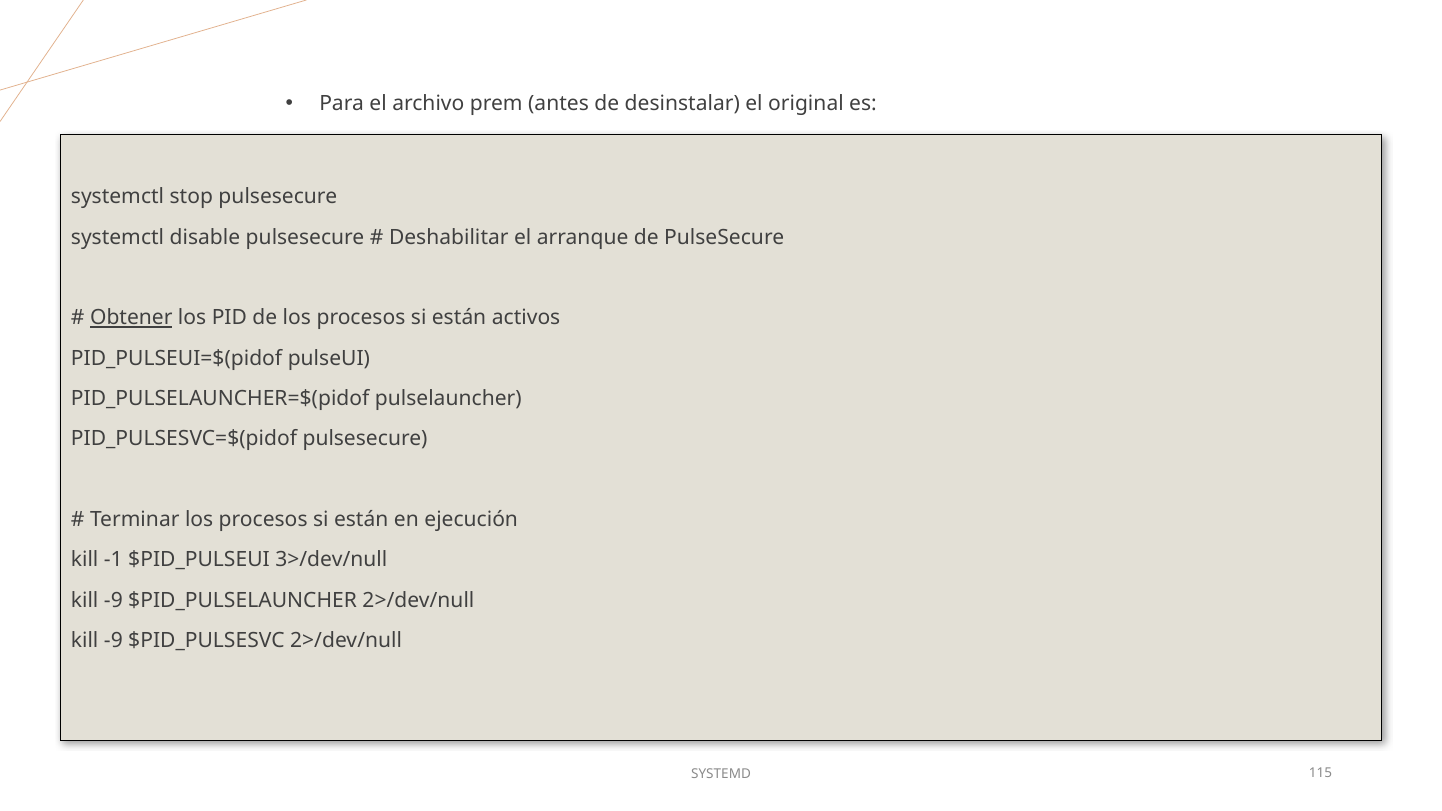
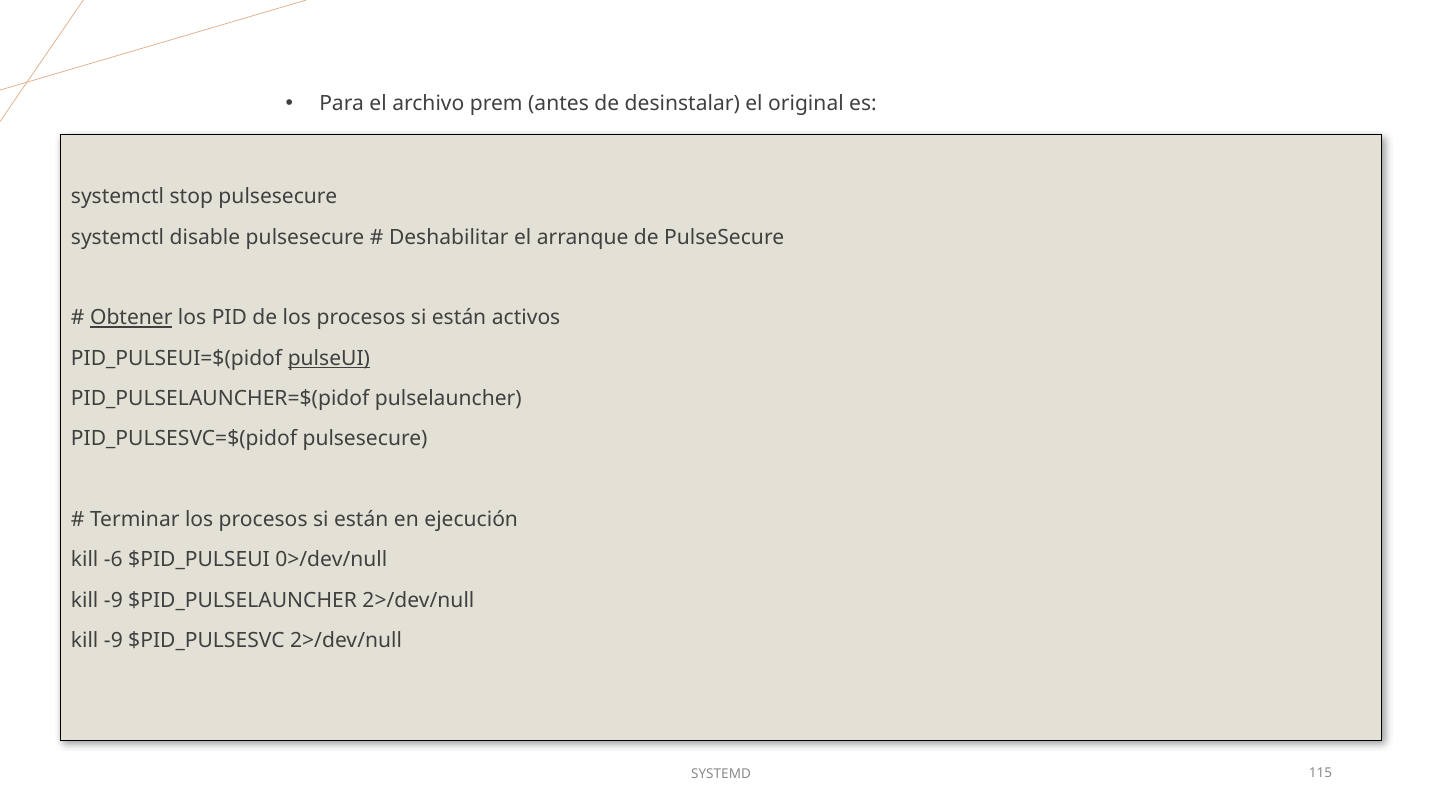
pulseUI underline: none -> present (329, 358)
-1: -1 -> -6 (113, 560)
3>/dev/null: 3>/dev/null -> 0>/dev/null (331, 560)
